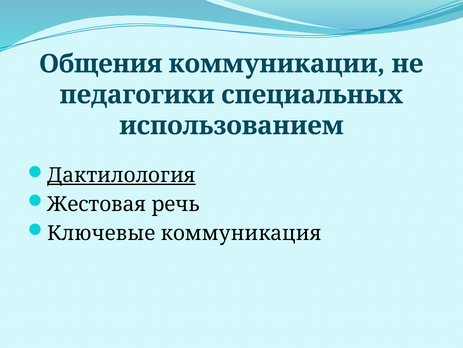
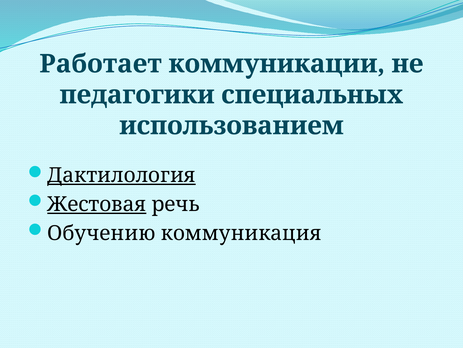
Общения: Общения -> Работает (101, 64)
Жестовая underline: none -> present (97, 204)
Ключевые: Ключевые -> Обучению (101, 233)
